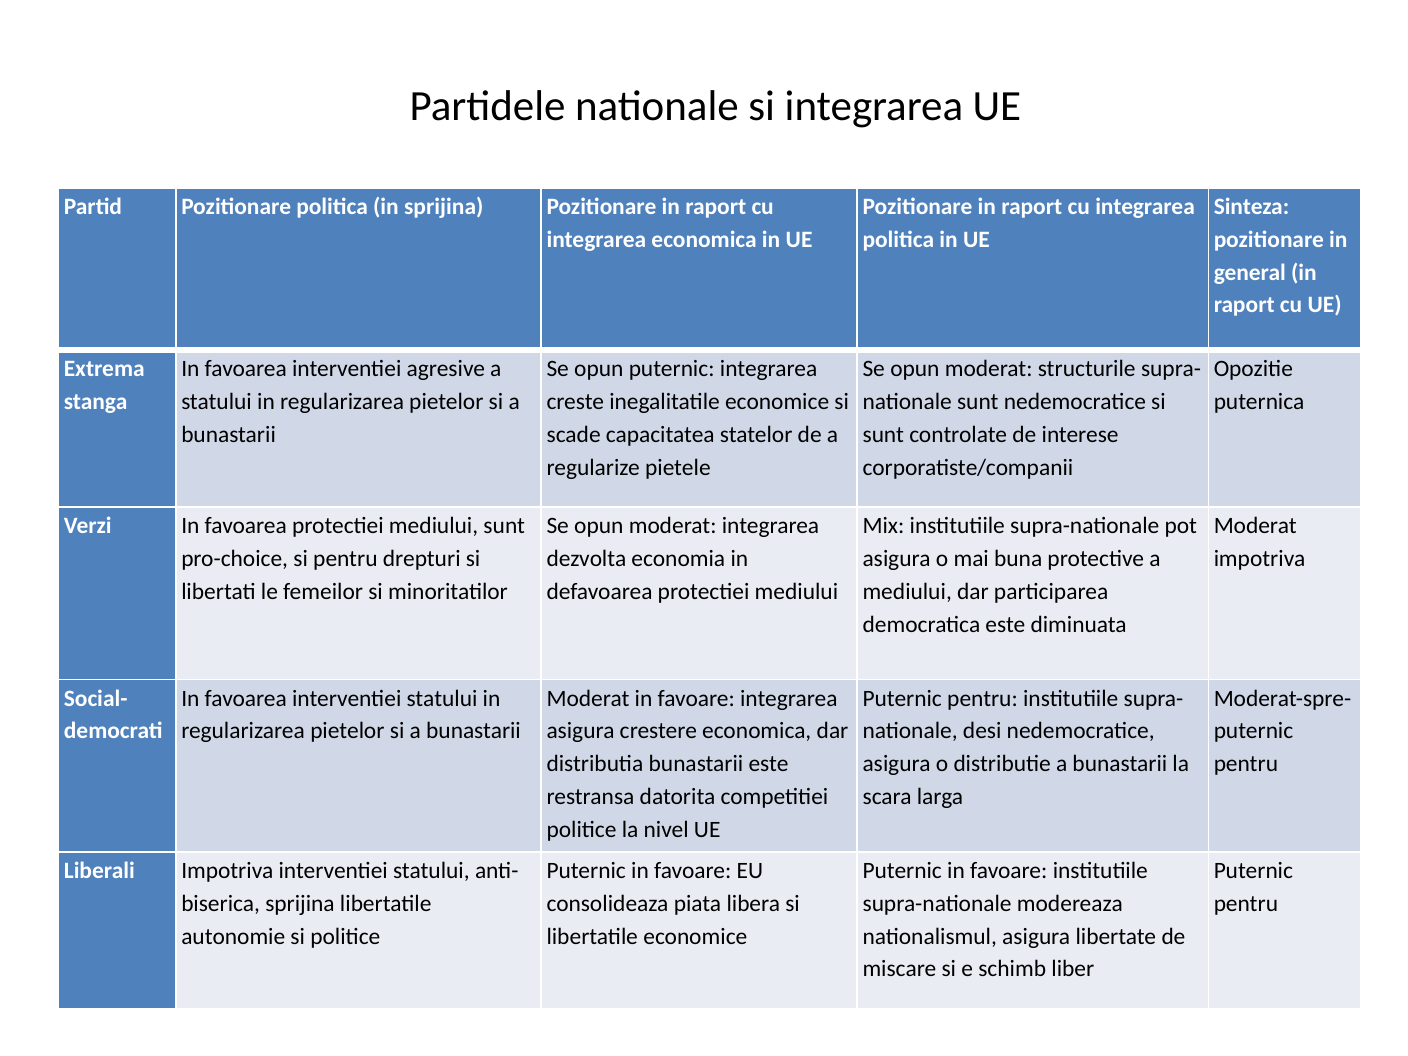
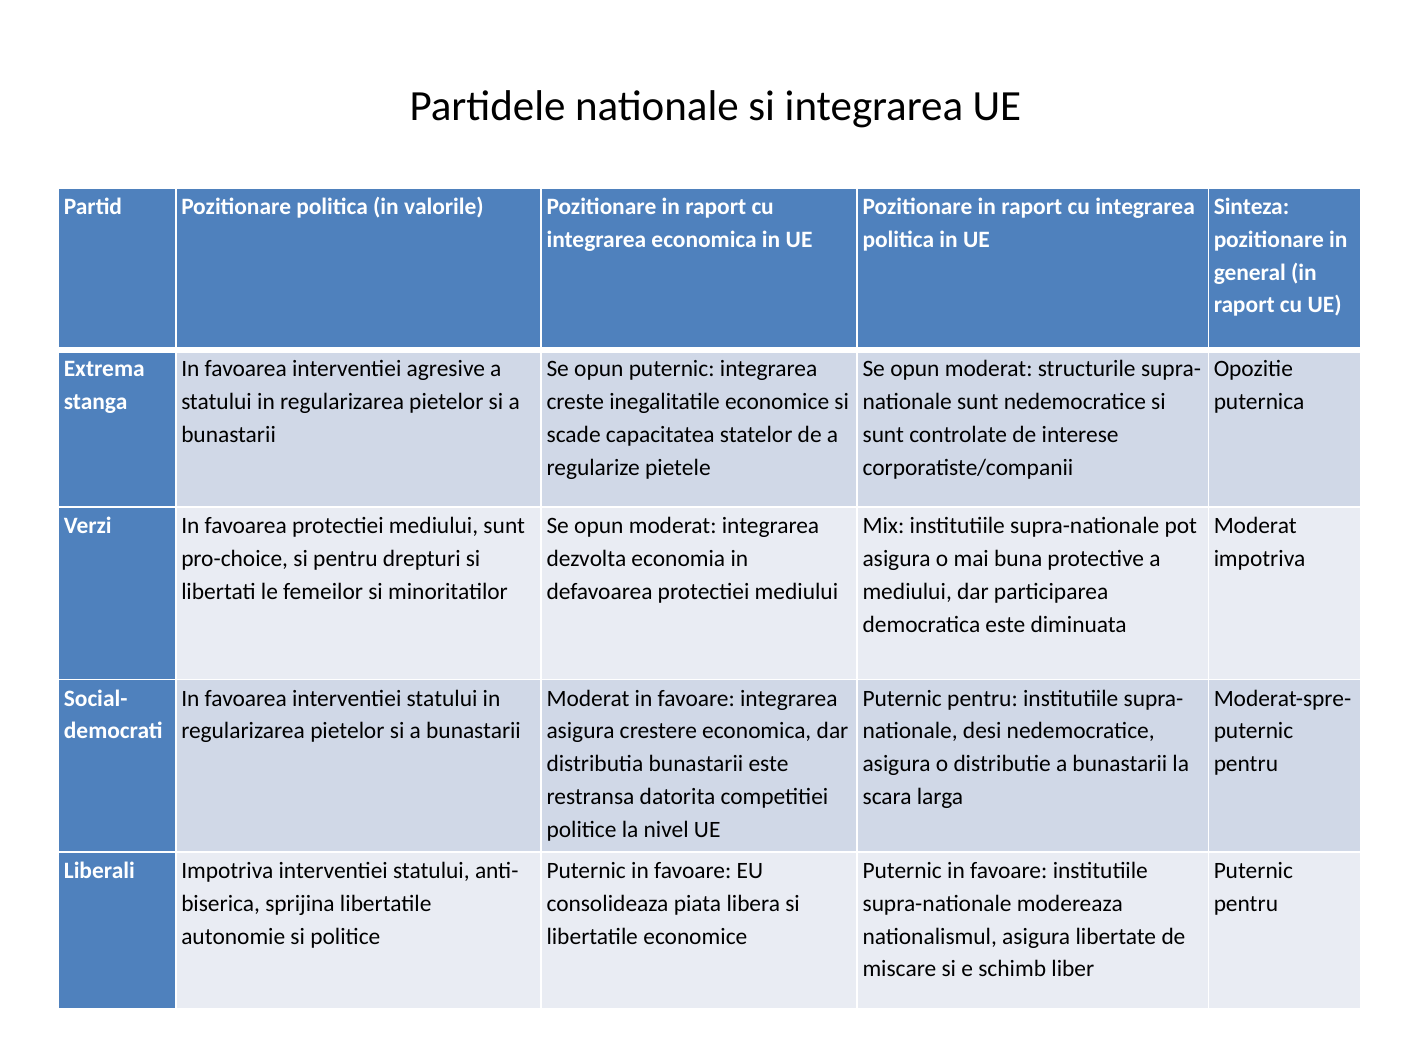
in sprijina: sprijina -> valorile (444, 207)
